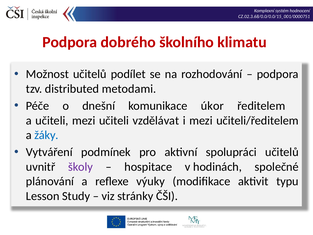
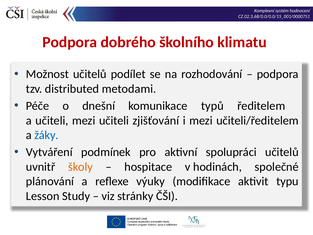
úkor: úkor -> typů (212, 106)
vzdělávat: vzdělávat -> zjišťování (156, 120)
školy colour: purple -> orange (80, 167)
